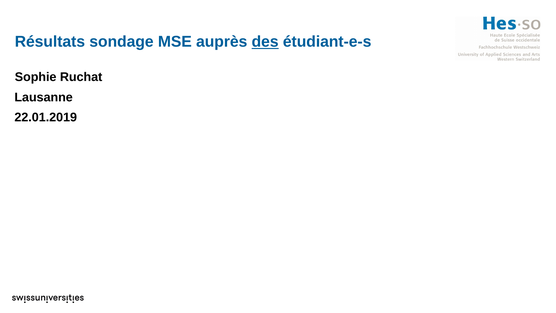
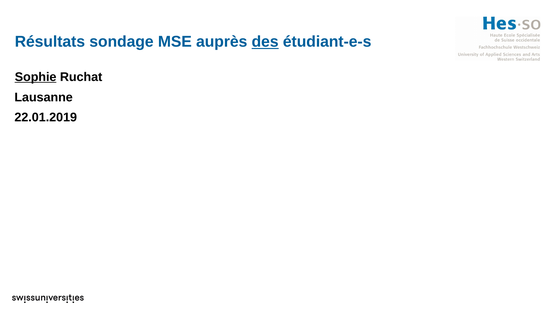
Sophie underline: none -> present (36, 77)
